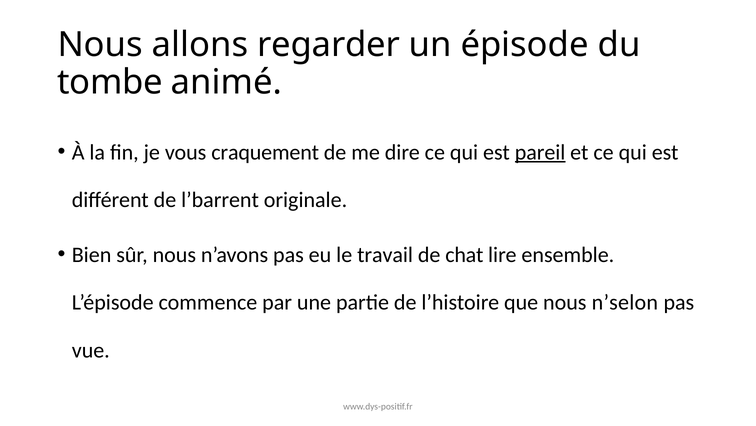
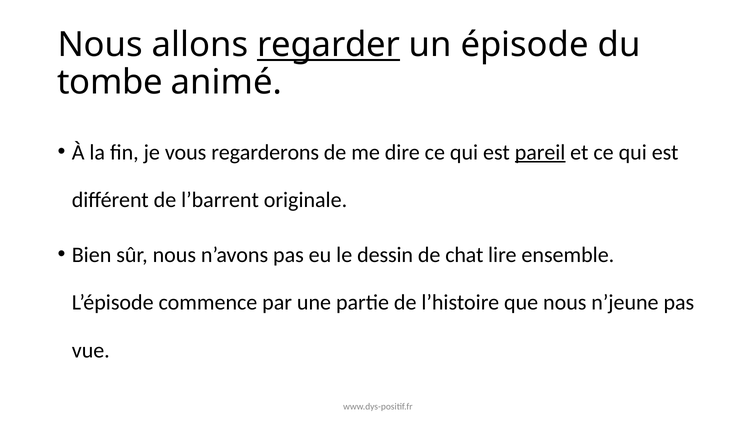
regarder underline: none -> present (329, 45)
craquement: craquement -> regarderons (265, 152)
travail: travail -> dessin (385, 254)
n’selon: n’selon -> n’jeune (625, 302)
